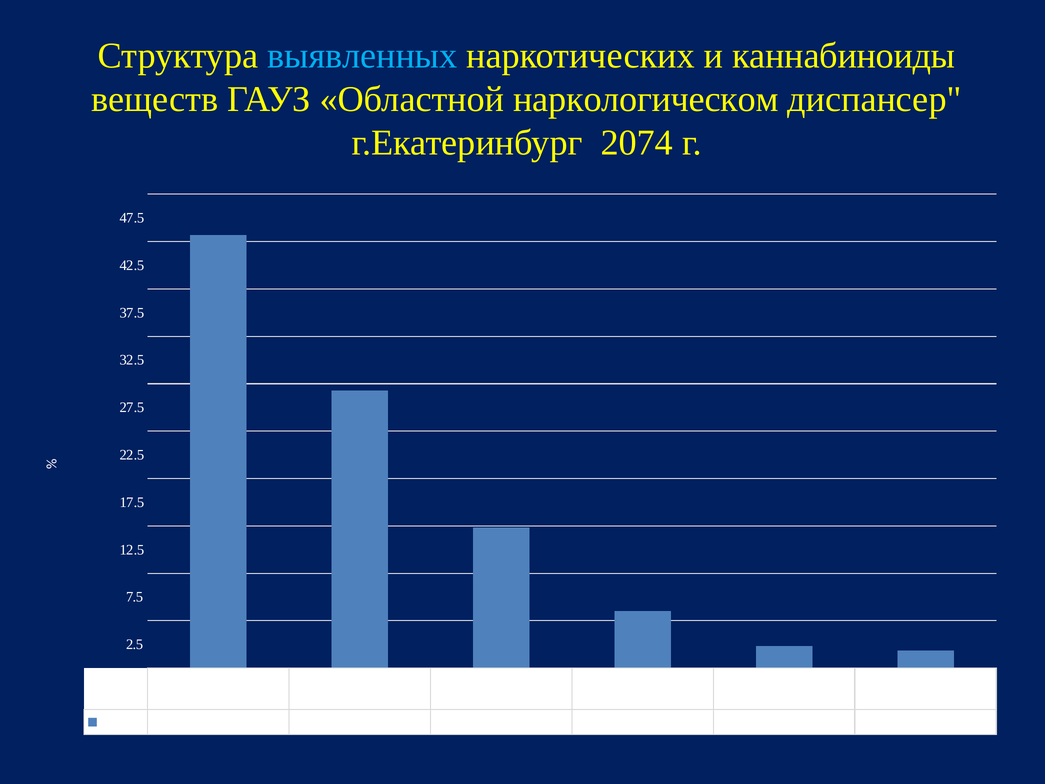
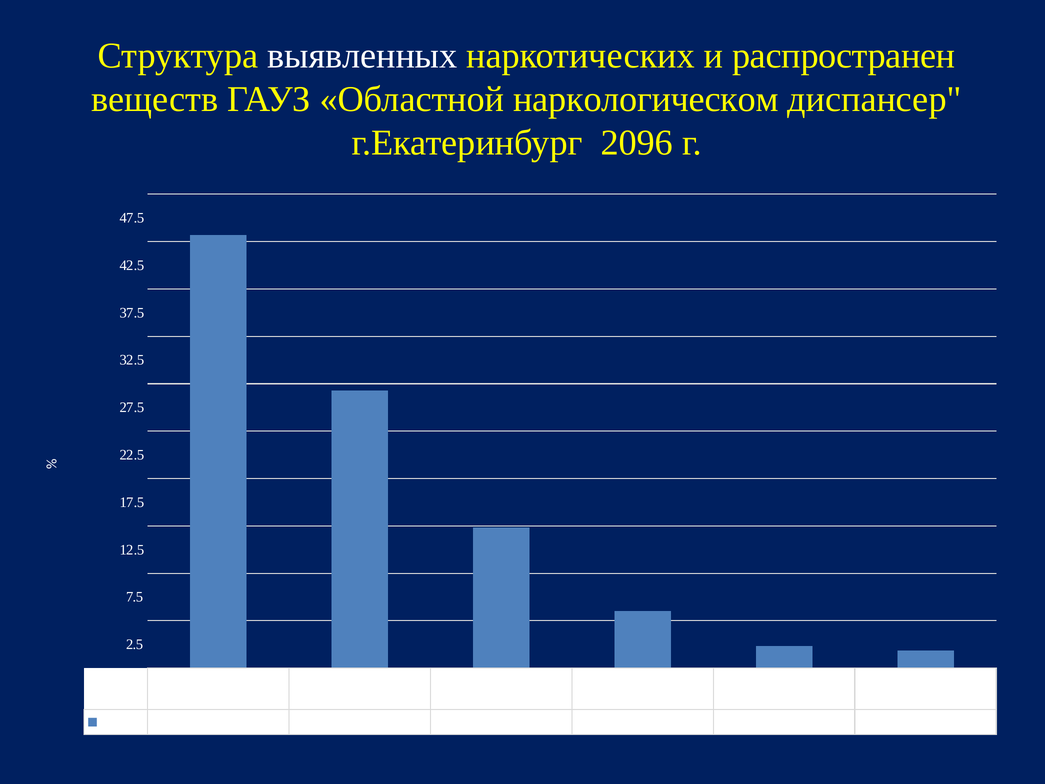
выявленных colour: light blue -> white (362, 56)
и каннабиноиды: каннабиноиды -> распространен (844, 56)
2074: 2074 -> 2096 (637, 143)
